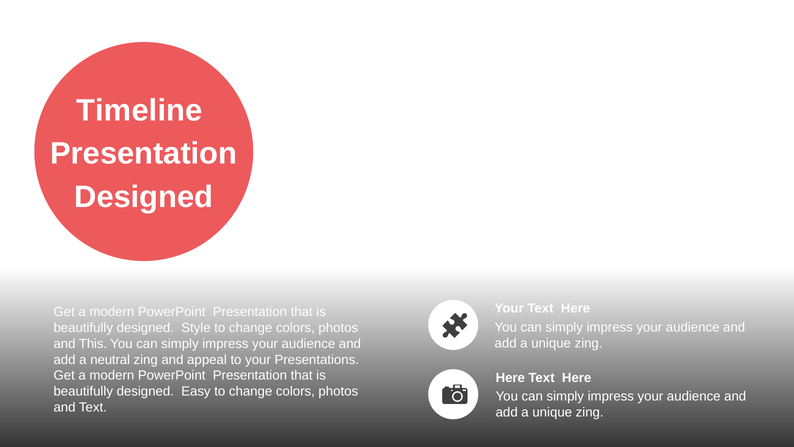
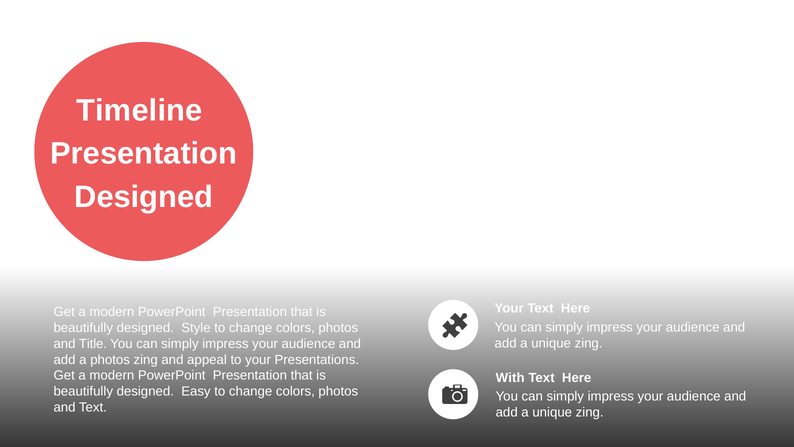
This: This -> Title (93, 343)
a neutral: neutral -> photos (110, 359)
Here: Here -> With (510, 377)
